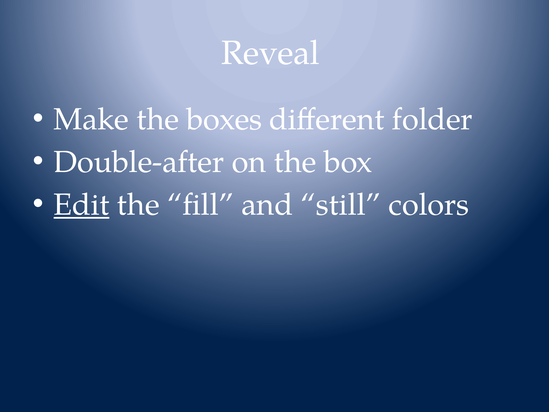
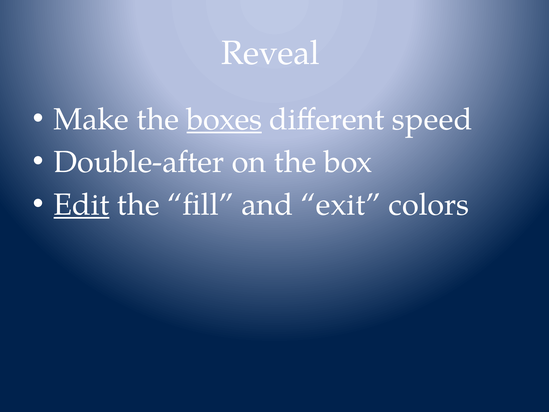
boxes underline: none -> present (224, 119)
folder: folder -> speed (432, 119)
still: still -> exit (341, 205)
